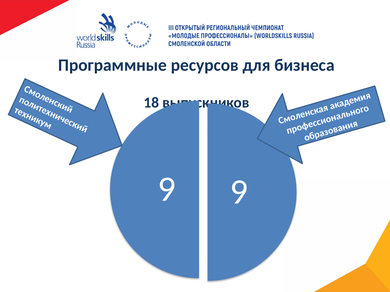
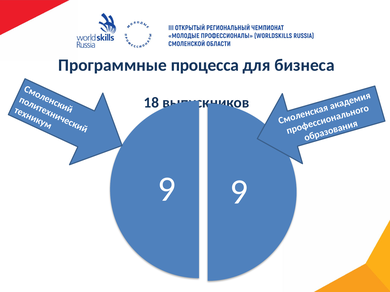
ресурсов: ресурсов -> процесса (205, 65)
